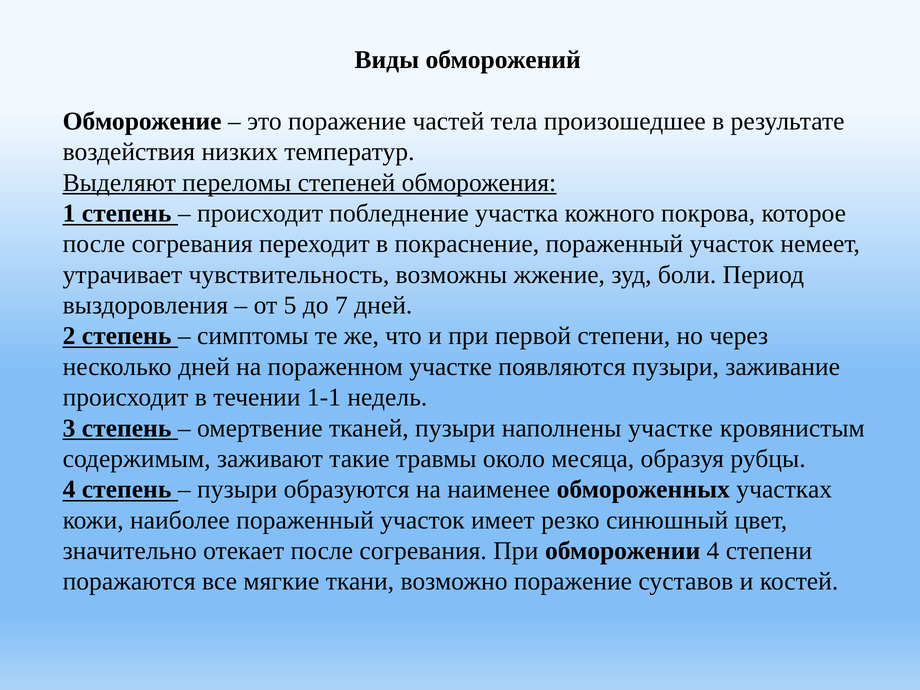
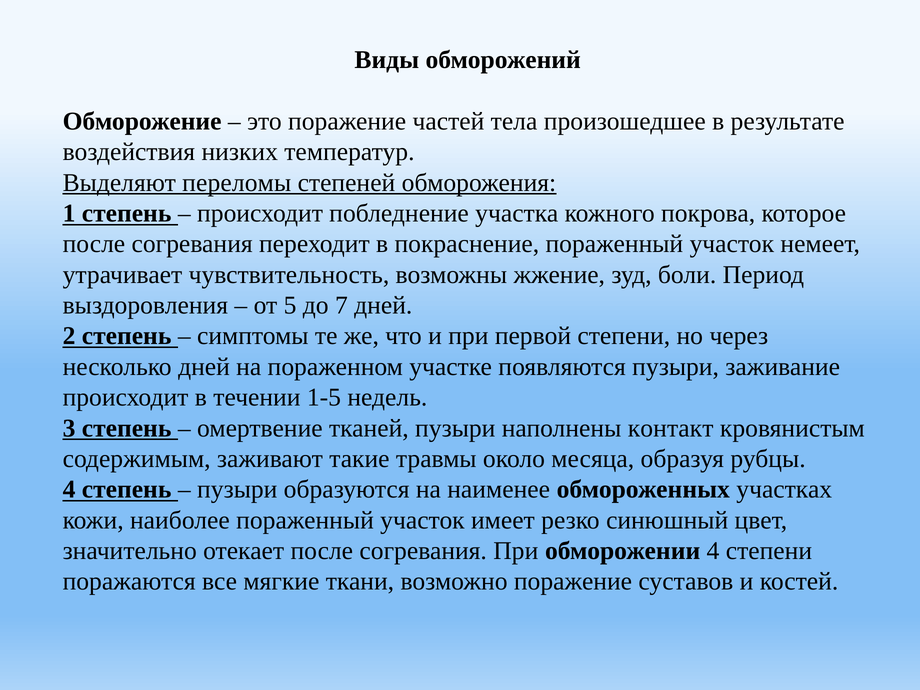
1-1: 1-1 -> 1-5 (324, 397)
наполнены участке: участке -> контакт (671, 428)
